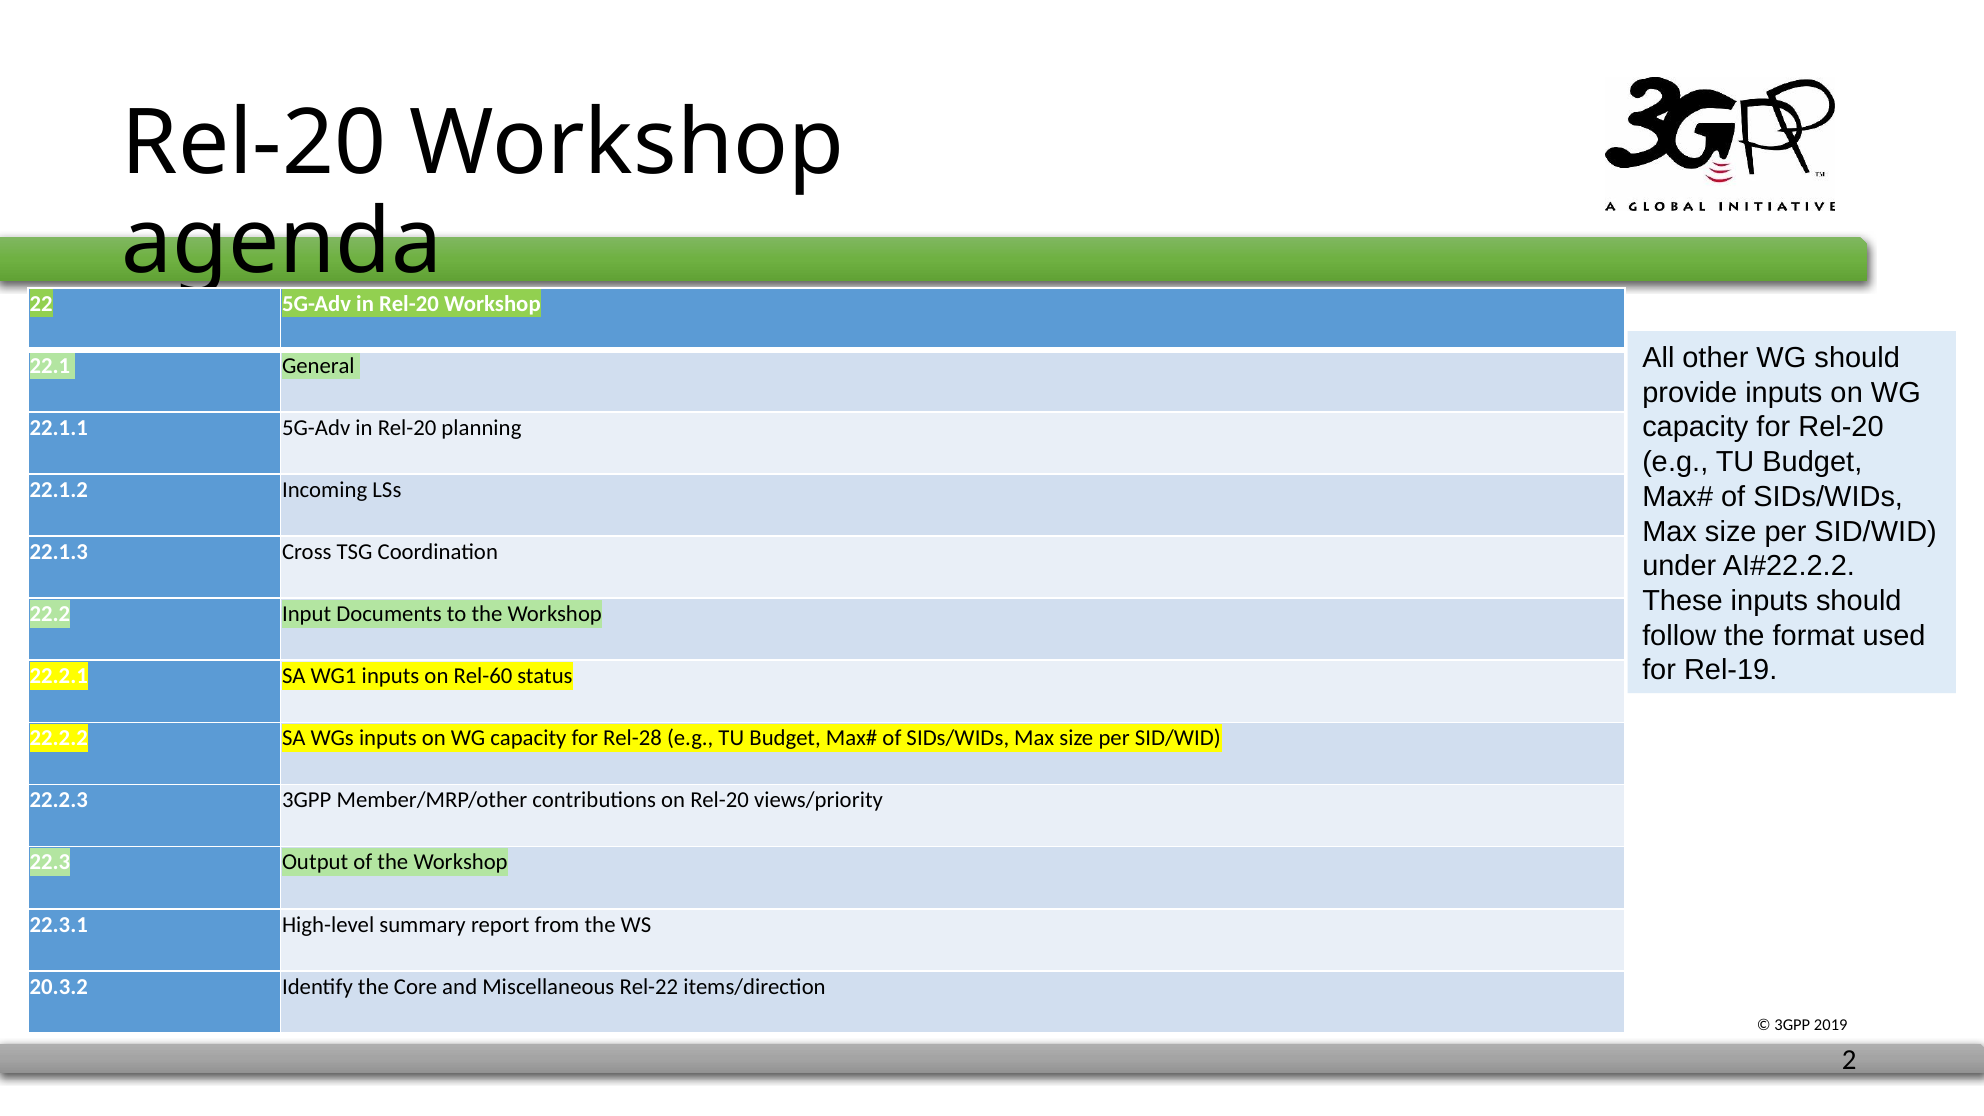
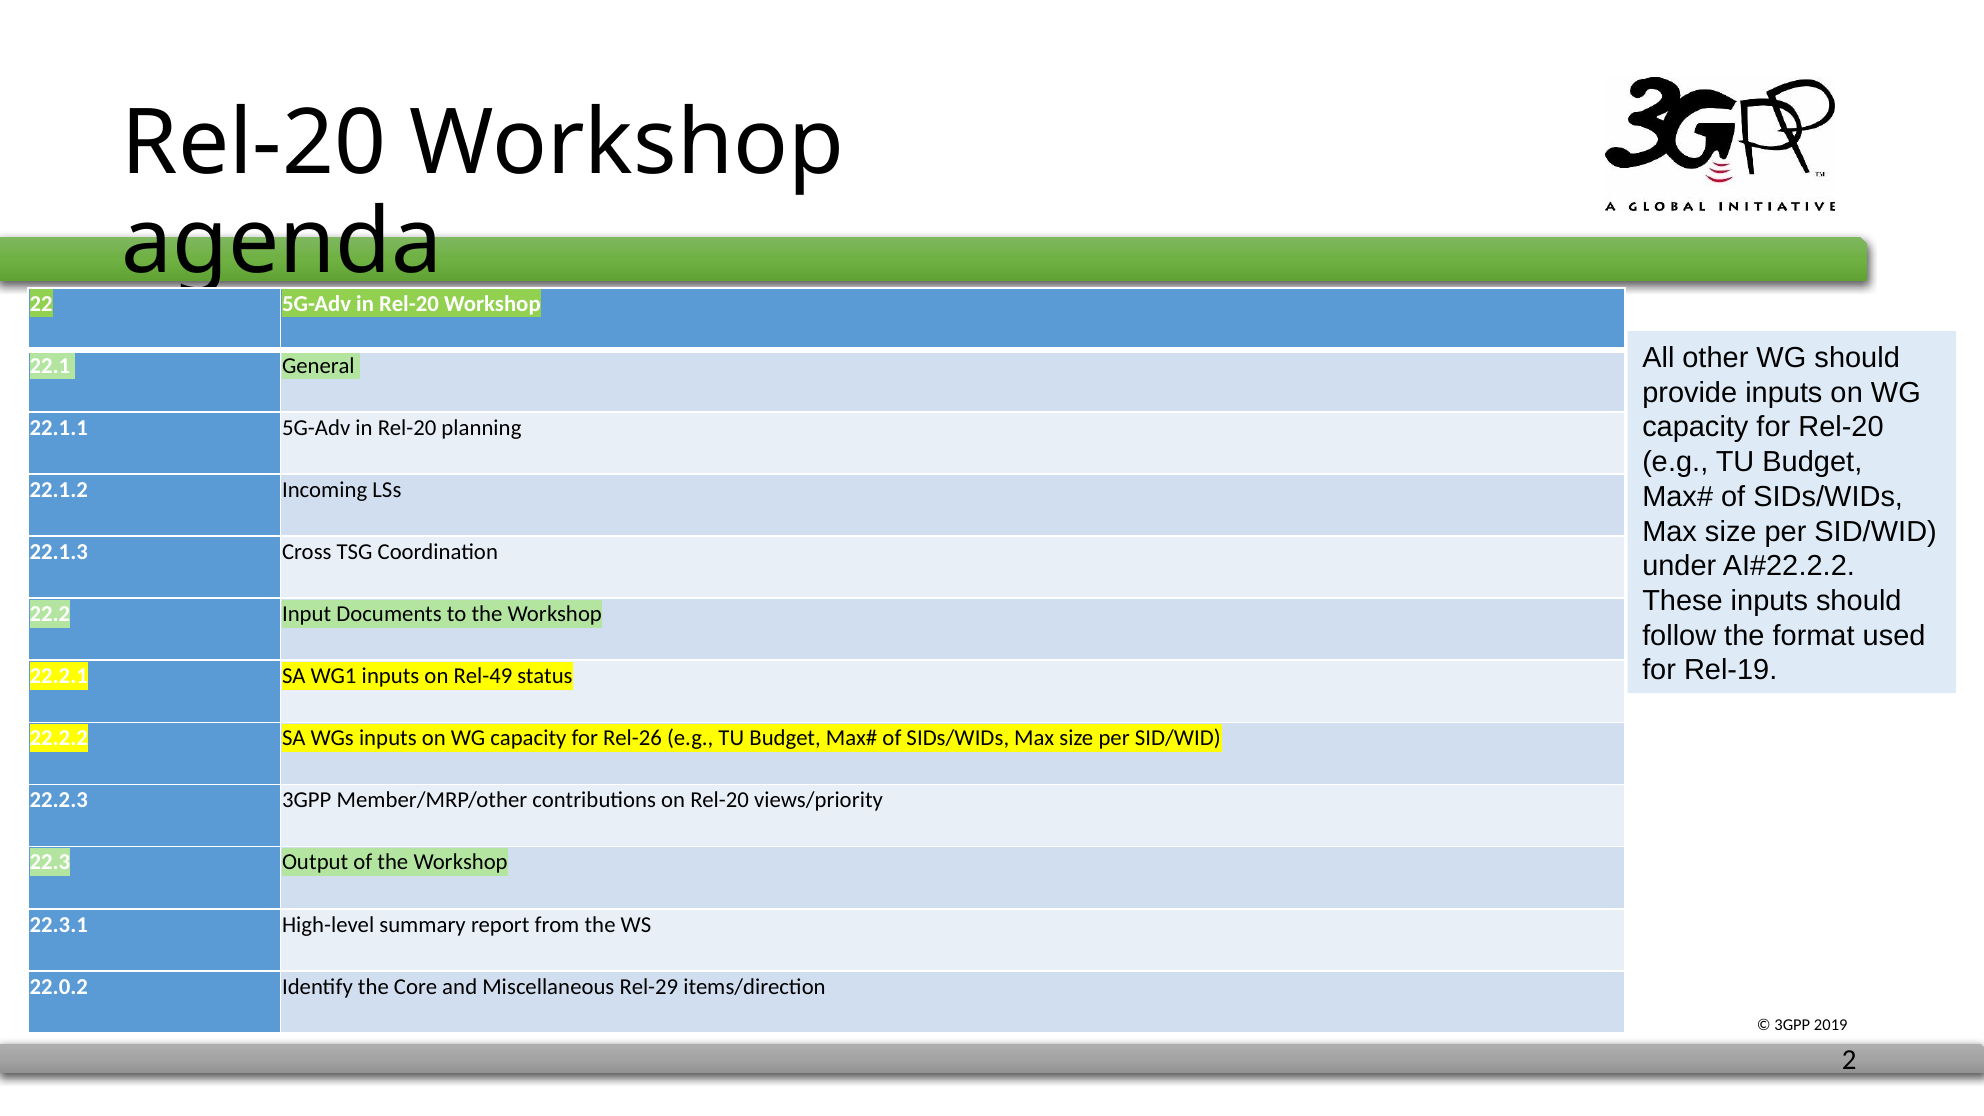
Rel-60: Rel-60 -> Rel-49 (483, 676)
Rel-28: Rel-28 -> Rel-26 (632, 738)
20.3.2: 20.3.2 -> 22.0.2 (59, 987)
Rel-22: Rel-22 -> Rel-29 (649, 987)
